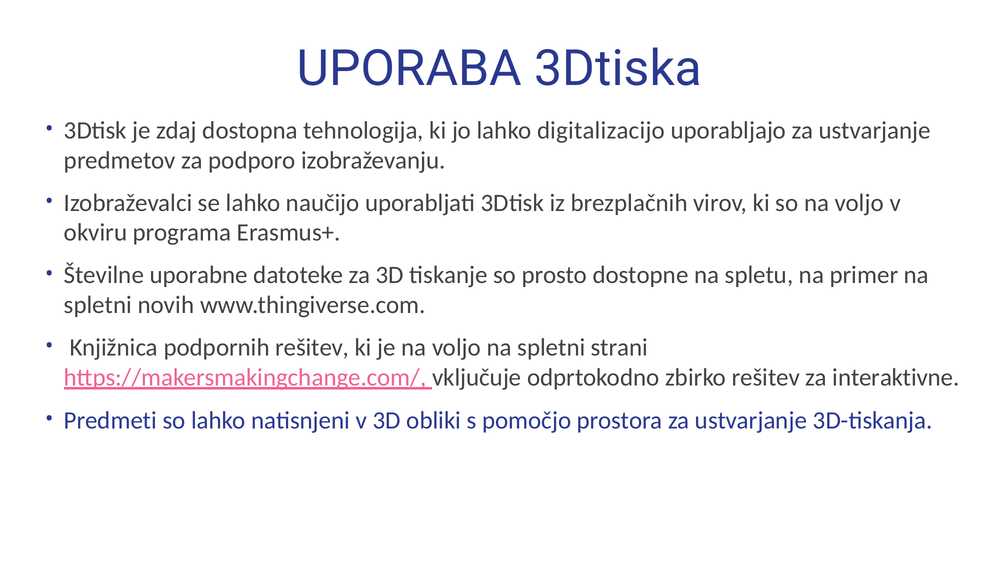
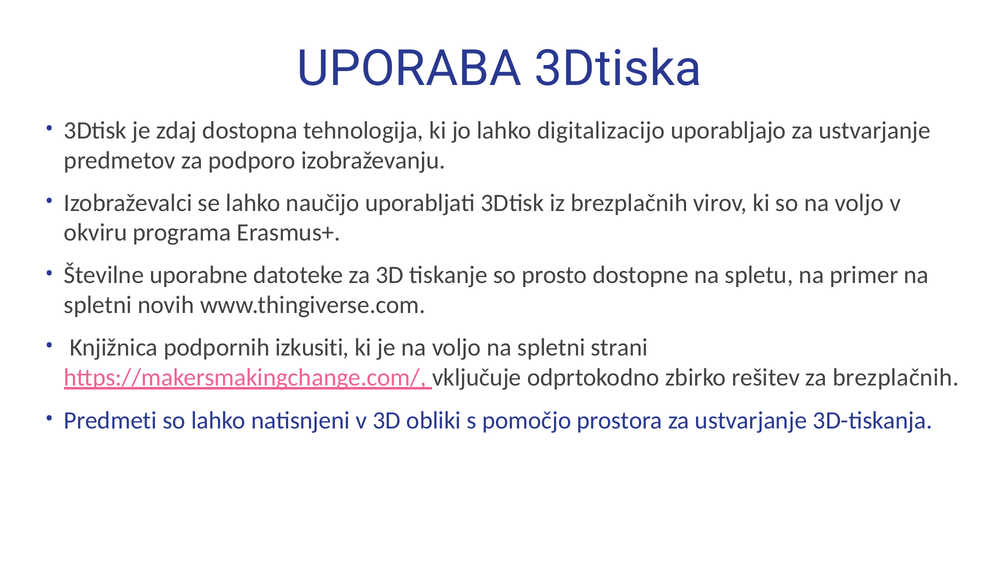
podpornih rešitev: rešitev -> izkusiti (312, 348)
za interaktivne: interaktivne -> brezplačnih (896, 378)
